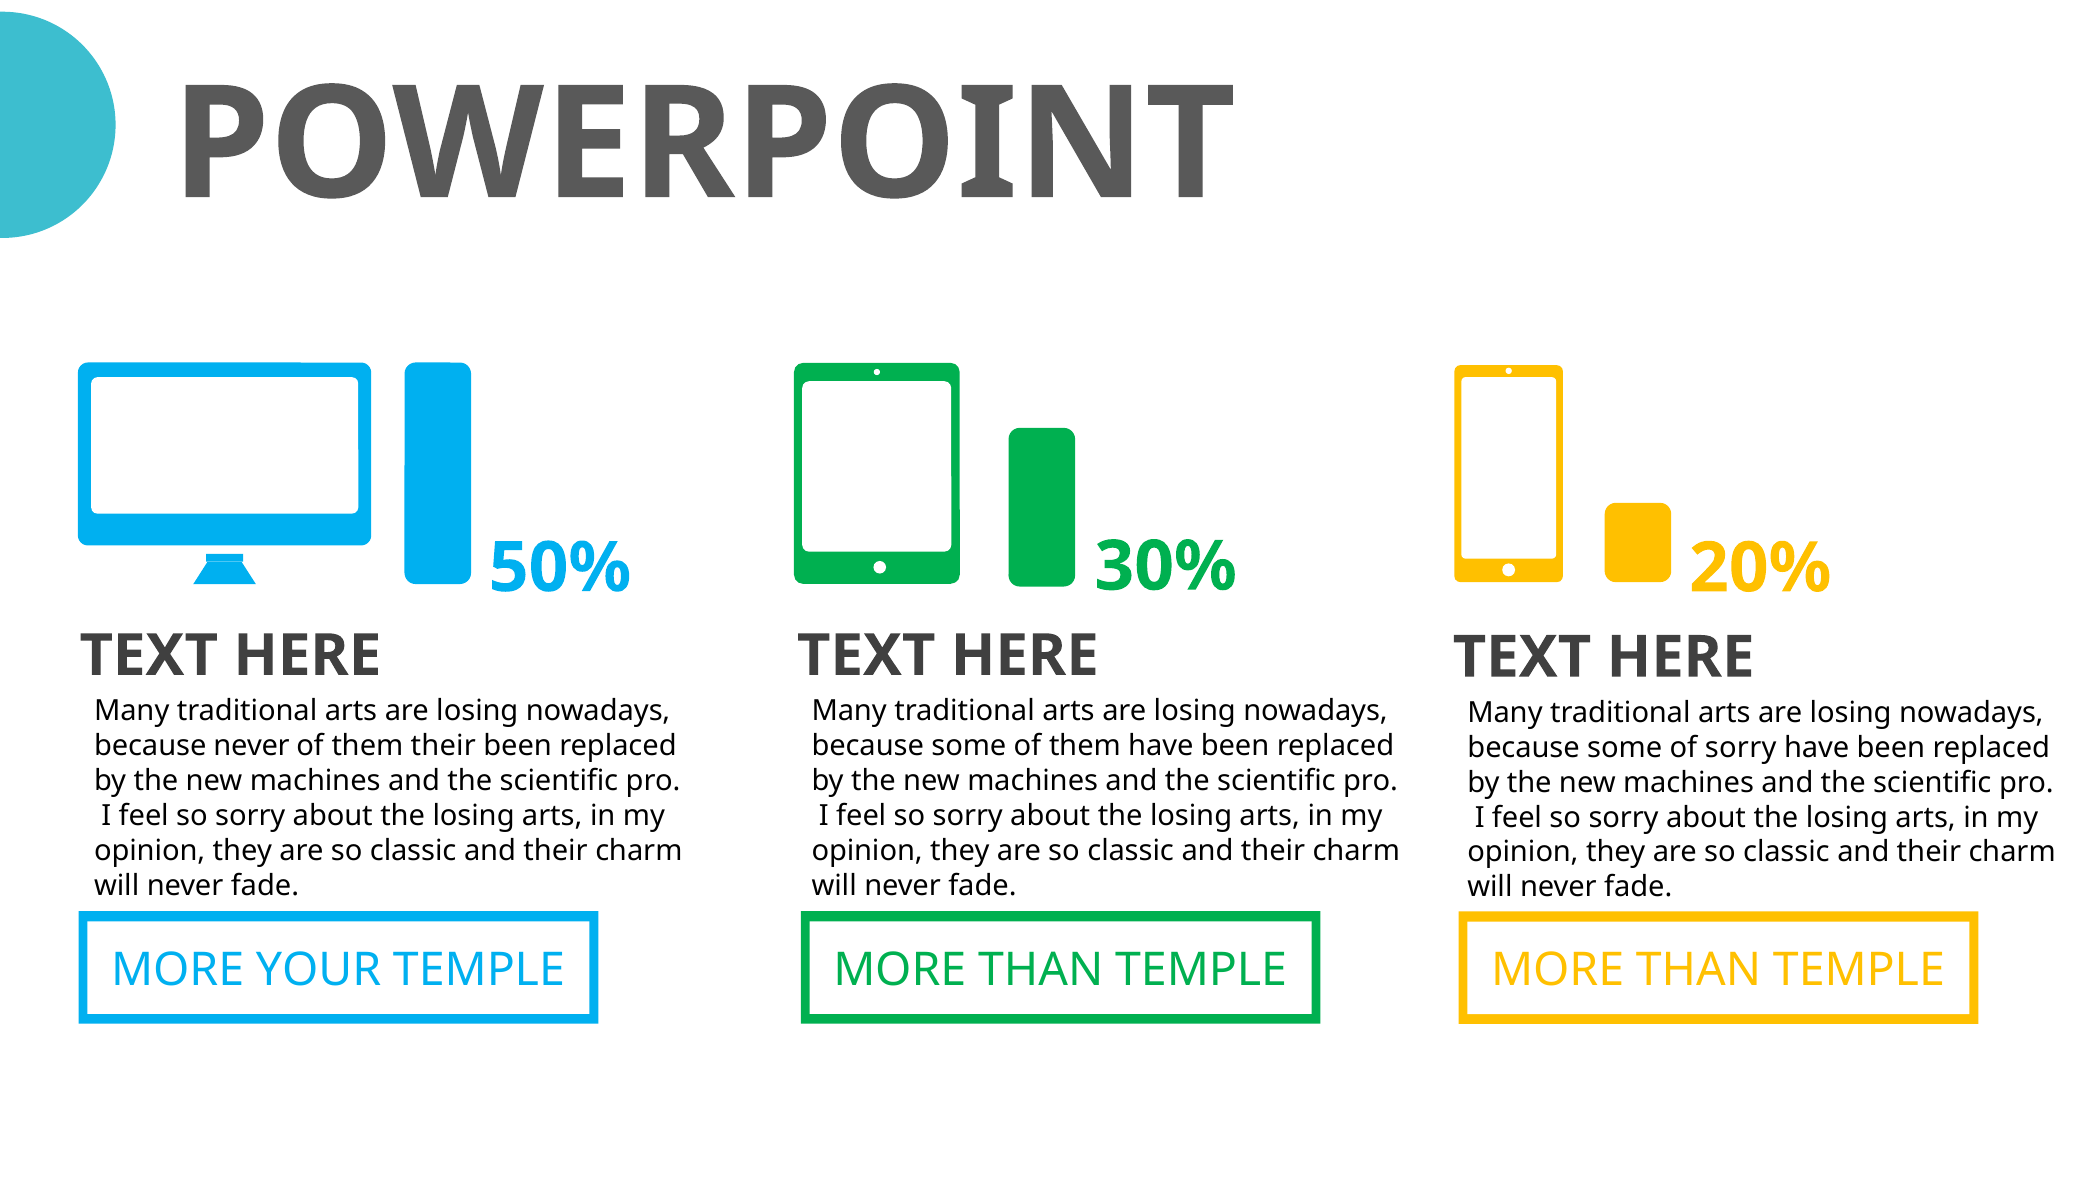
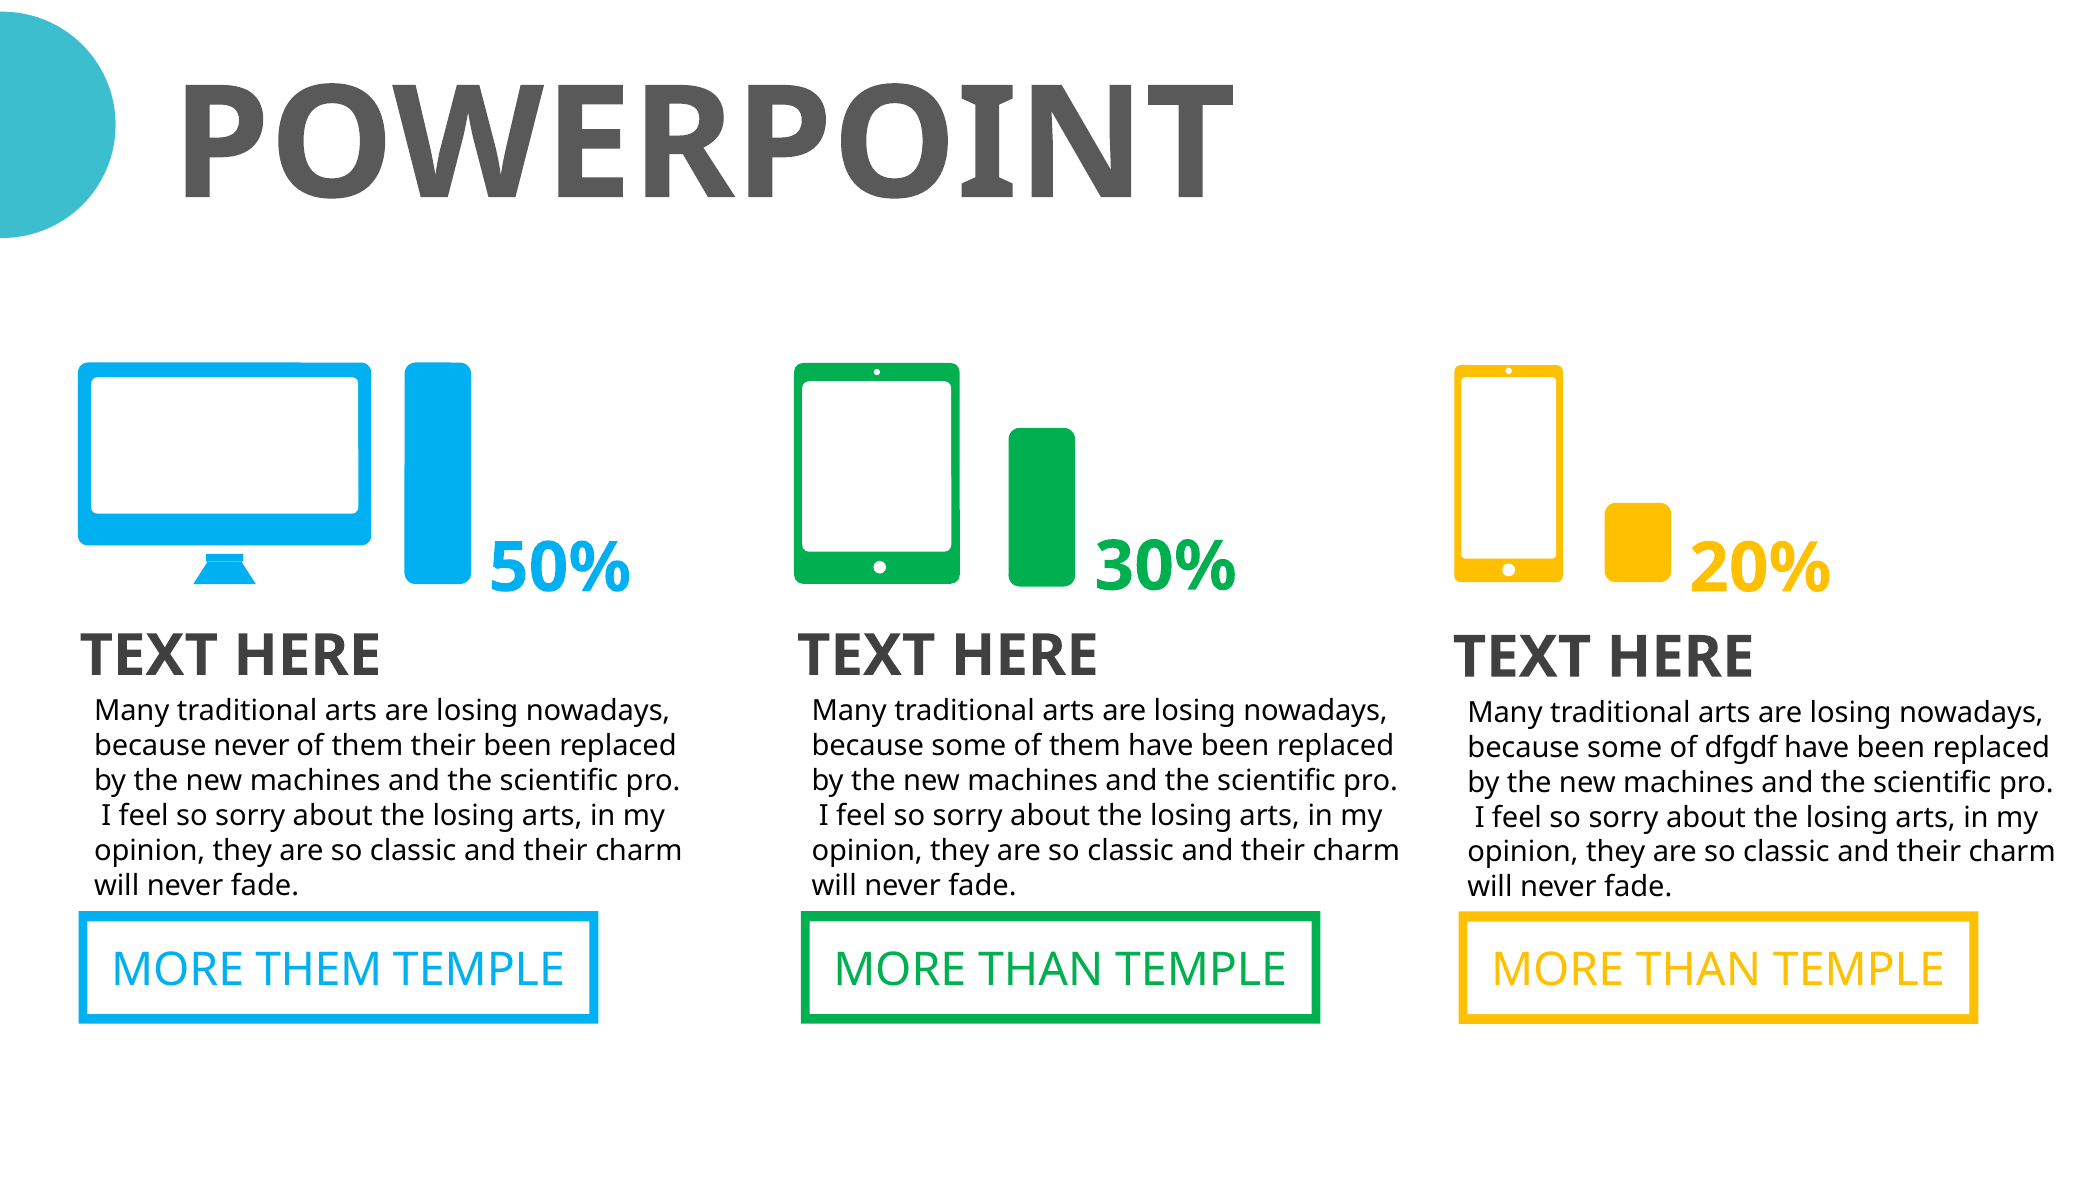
of sorry: sorry -> dfgdf (1741, 747)
MORE YOUR: YOUR -> THEM (319, 970)
